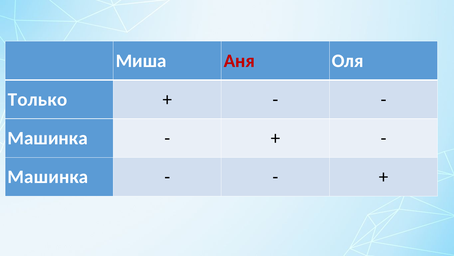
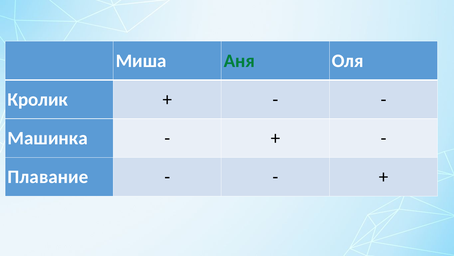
Аня colour: red -> green (239, 61)
Только: Только -> Кролик (38, 99)
Машинка: Машинка -> Плавание (48, 177)
